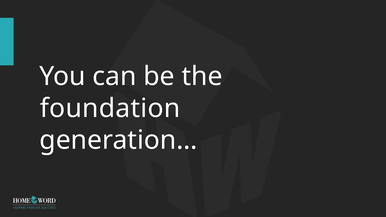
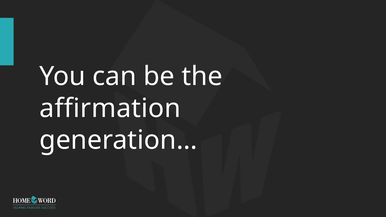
foundation: foundation -> affirmation (110, 108)
